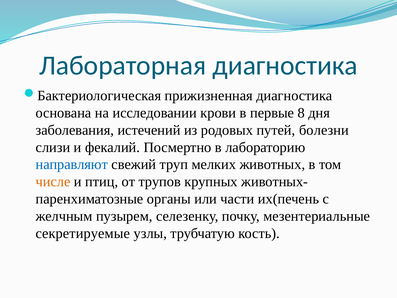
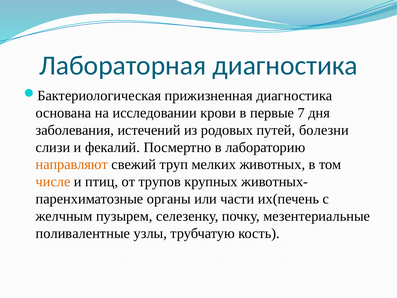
8: 8 -> 7 (301, 113)
направляют colour: blue -> orange (72, 164)
секретируемые: секретируемые -> поливалентные (83, 233)
